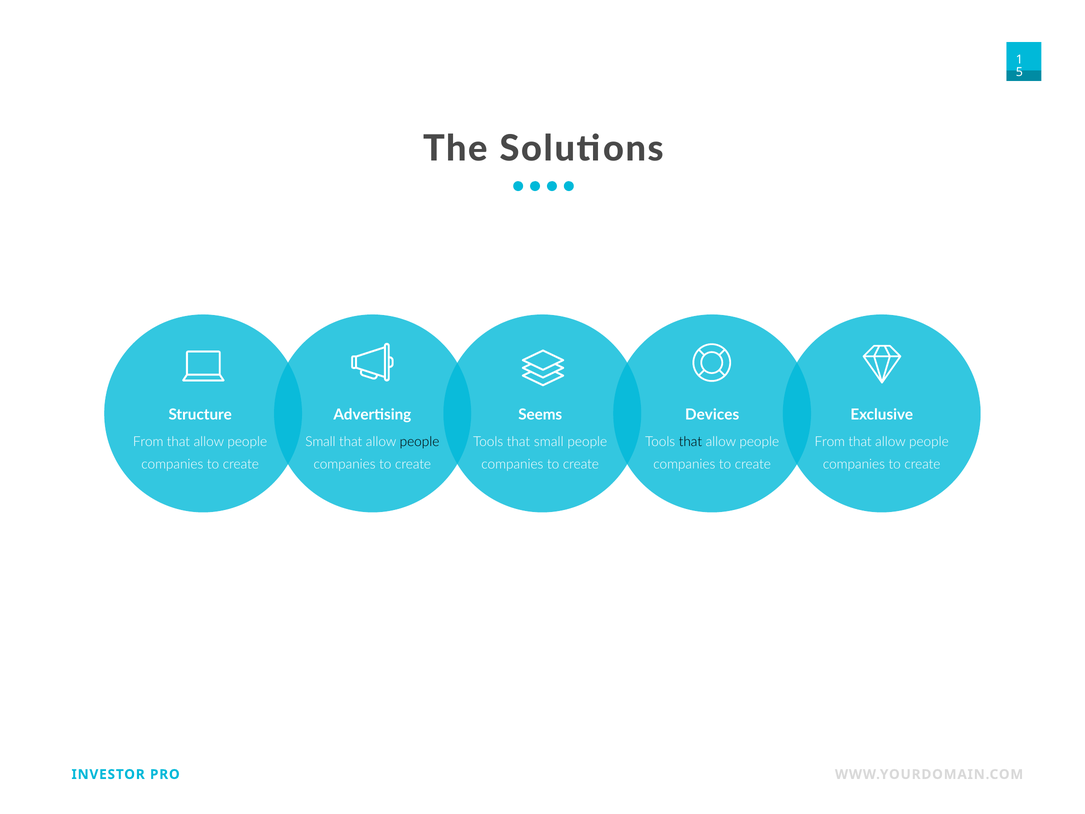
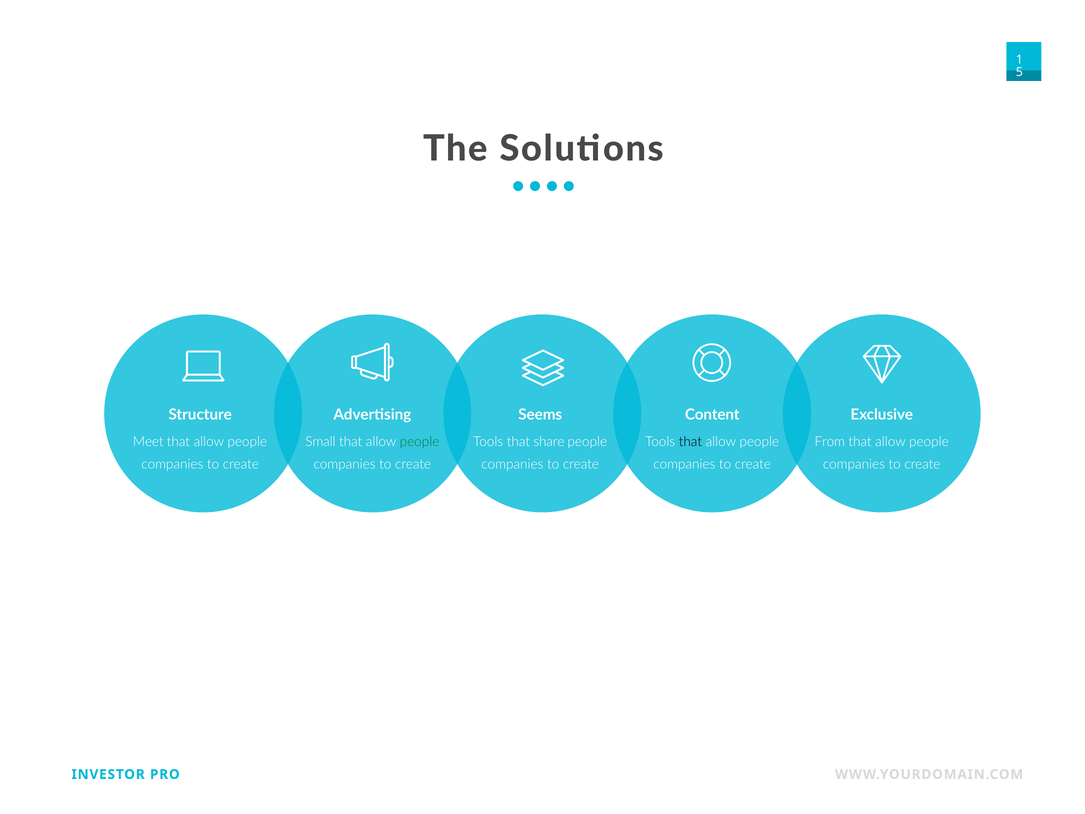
Devices: Devices -> Content (712, 415)
From: From -> Meet (148, 442)
people colour: black -> green (420, 442)
that small: small -> share (549, 442)
